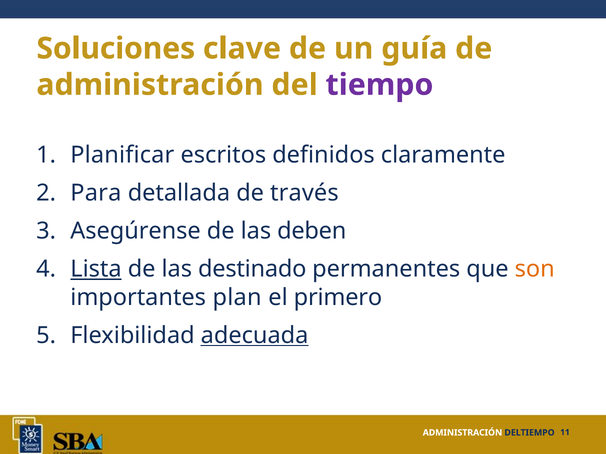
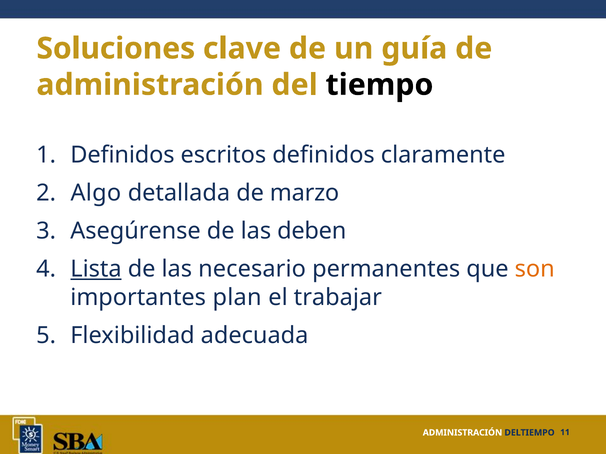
tiempo colour: purple -> black (379, 85)
Planificar: Planificar -> Definidos (122, 155)
Para: Para -> Algo (96, 193)
través: través -> marzo (305, 193)
destinado: destinado -> necesario (252, 269)
primero: primero -> trabajar (338, 298)
adecuada underline: present -> none (255, 336)
